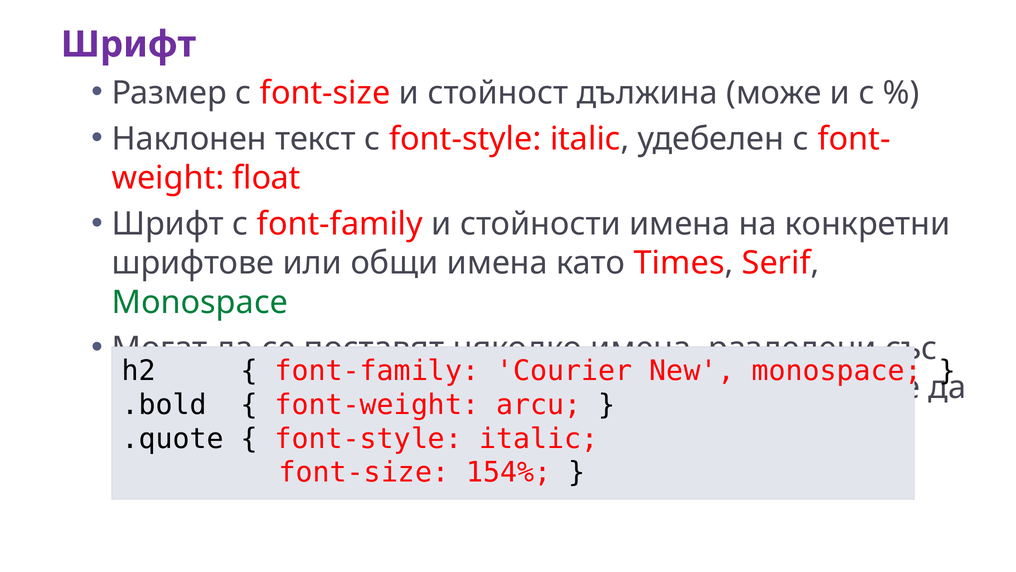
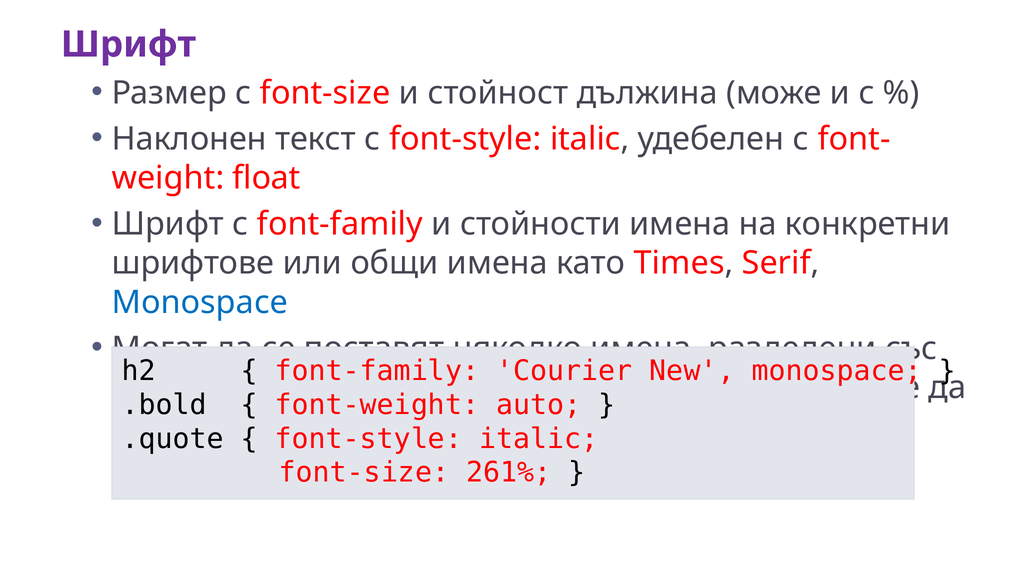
Monospace colour: green -> blue (200, 302)
arcu: arcu -> auto (539, 404)
154%: 154% -> 261% (509, 472)
